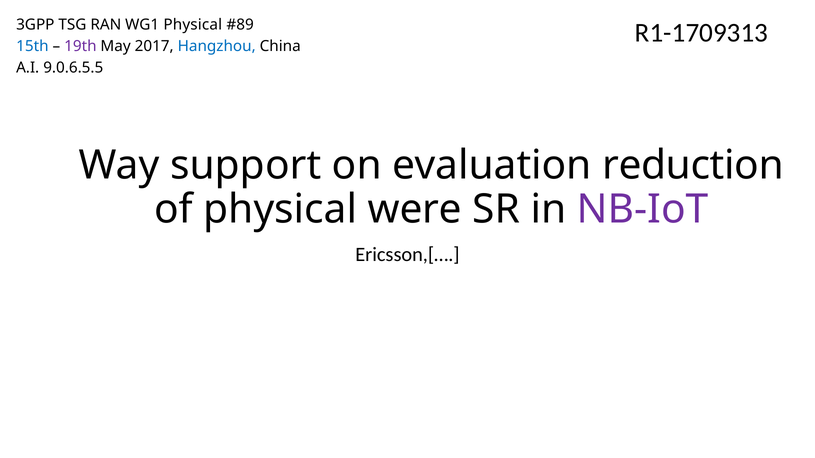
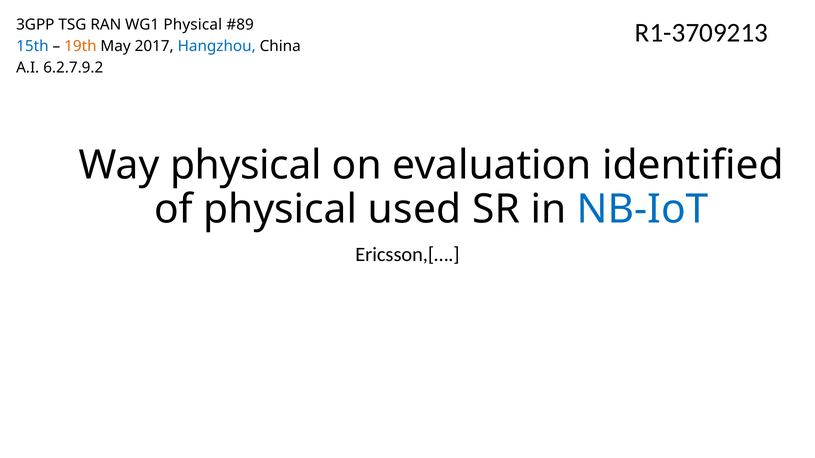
R1-1709313: R1-1709313 -> R1-3709213 (701, 33)
19th colour: purple -> orange (80, 46)
9.0.6.5.5: 9.0.6.5.5 -> 6.2.7.9.2 (73, 68)
Way support: support -> physical (246, 165)
reduction: reduction -> identified (693, 165)
were: were -> used (415, 209)
NB-IoT colour: purple -> blue (643, 209)
